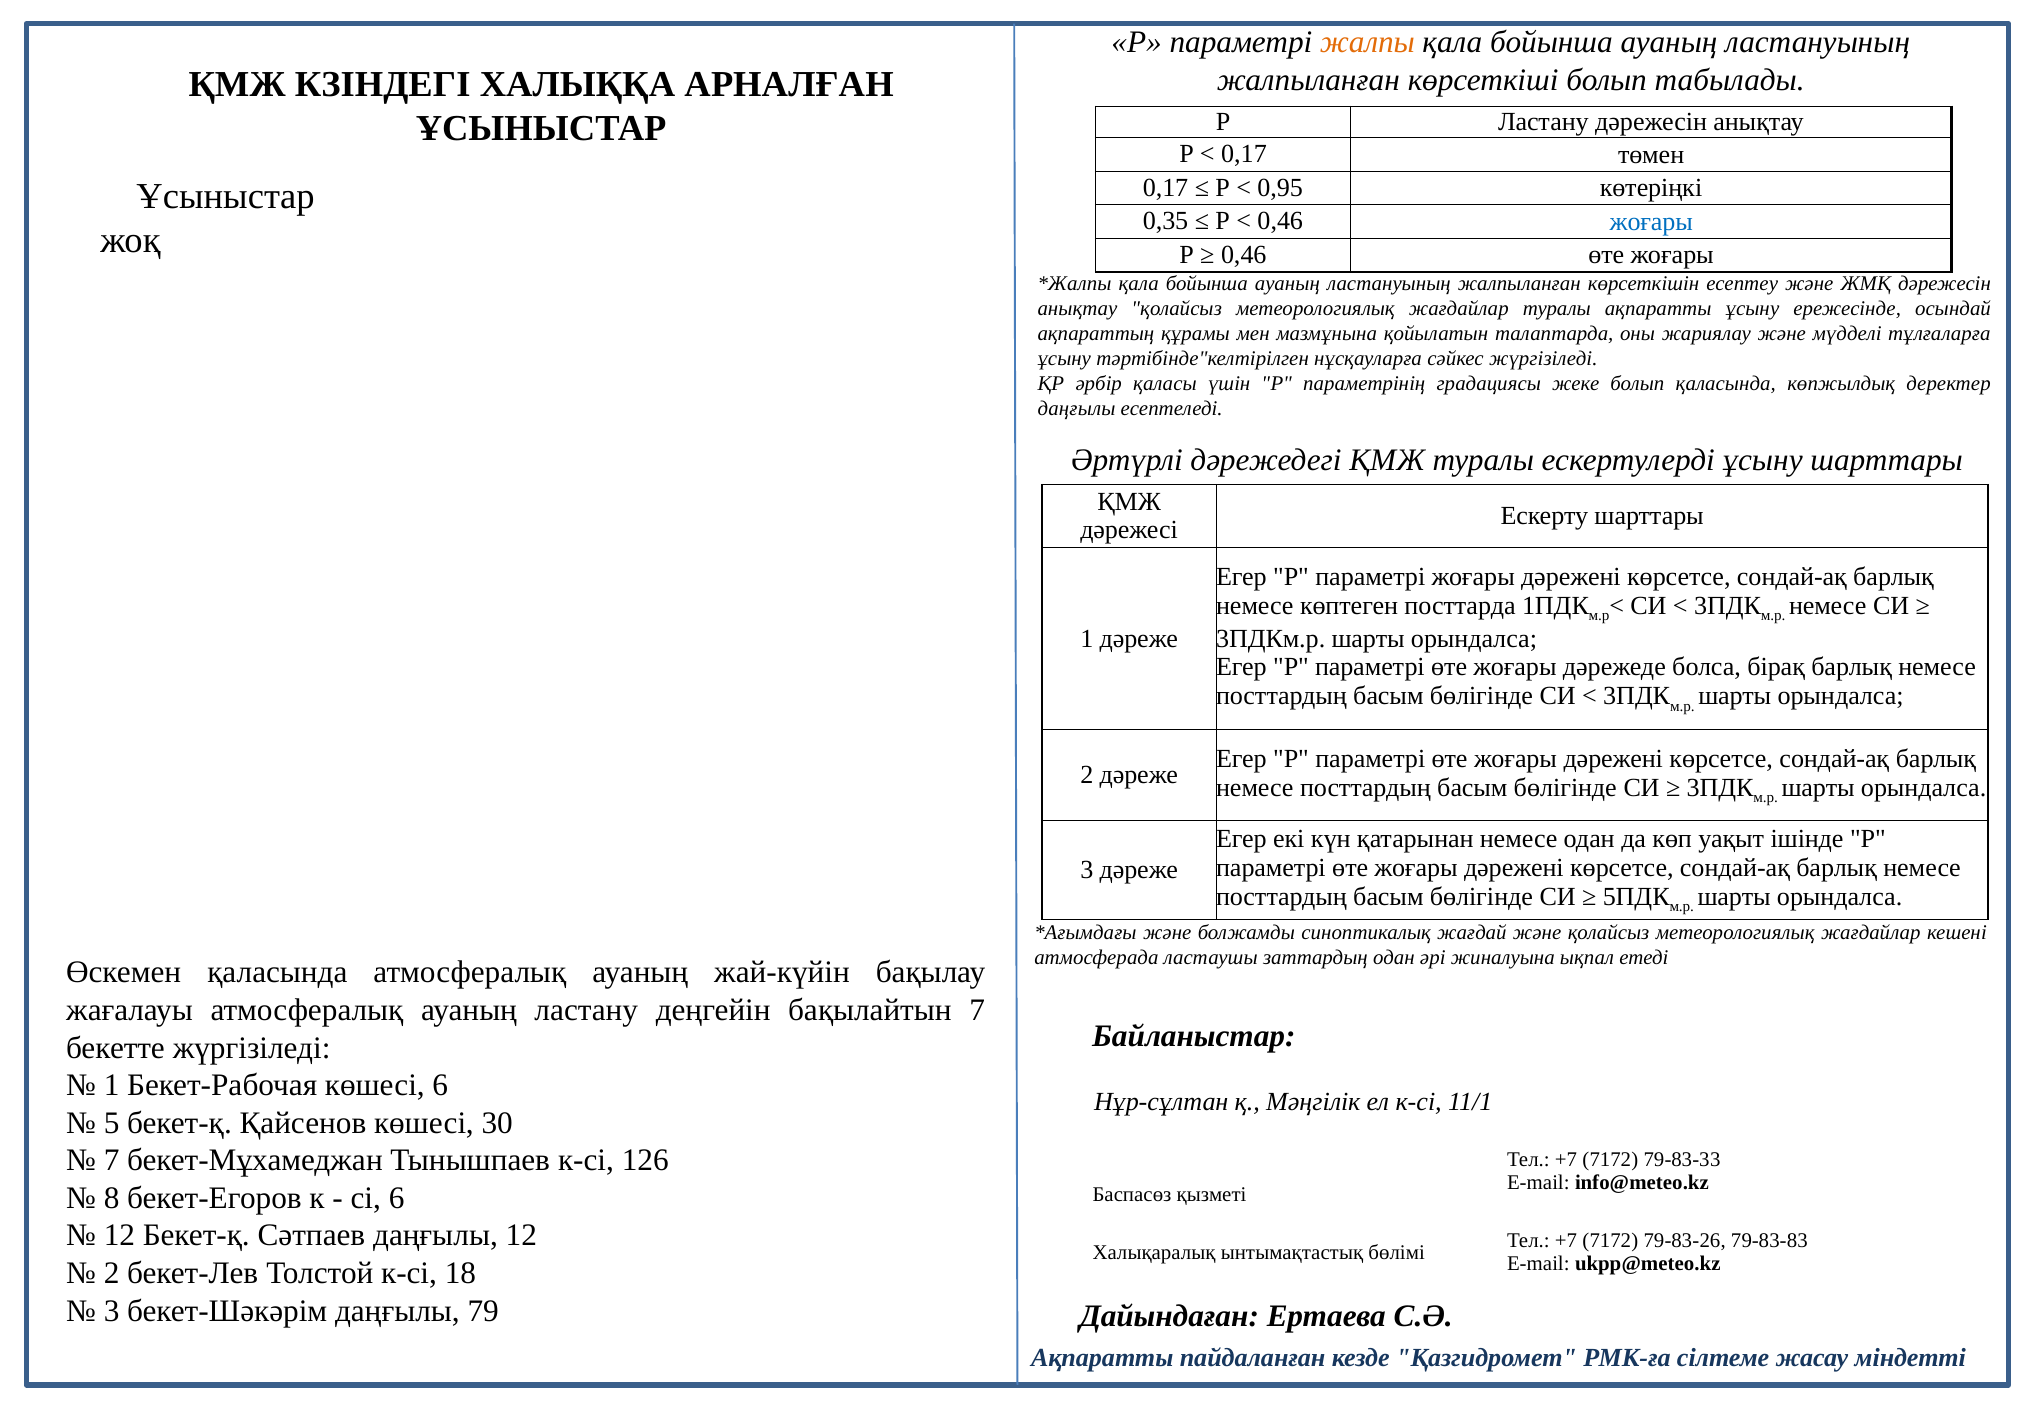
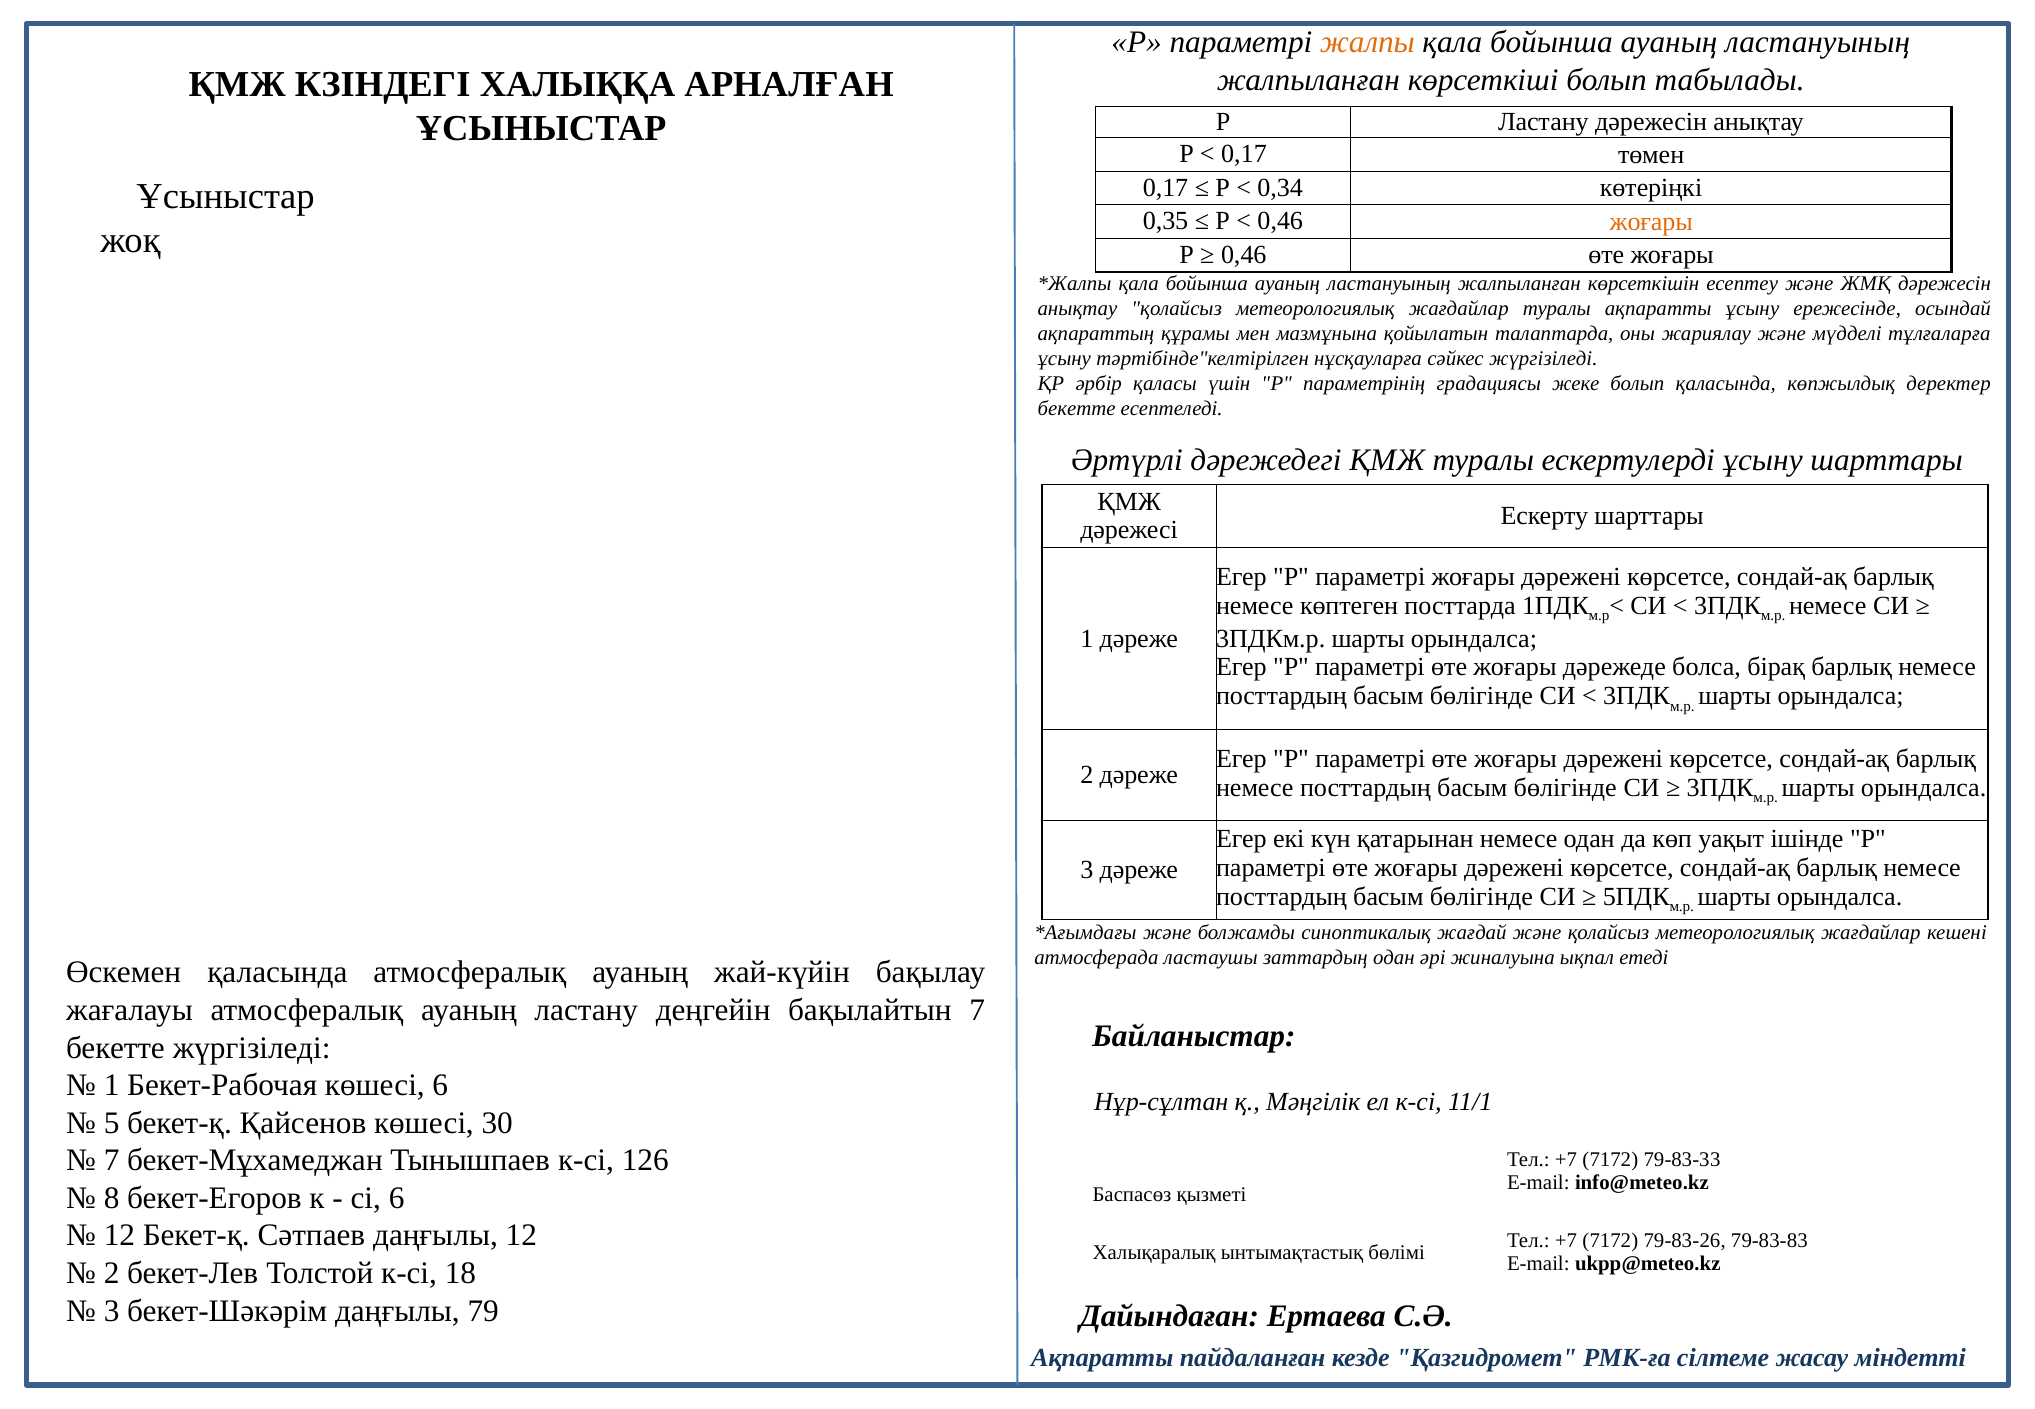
0,95: 0,95 -> 0,34 (1280, 188)
жоғары colour: blue -> orange (1651, 222)
даңғылы: даңғылы -> бекетте (1077, 408)
